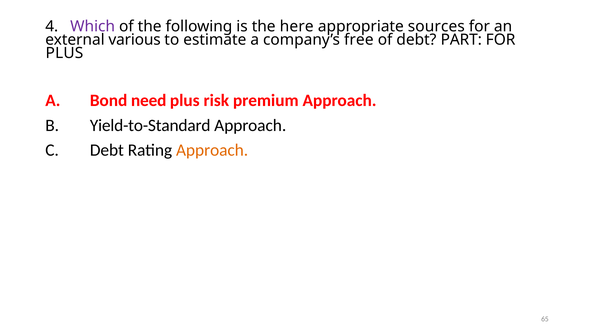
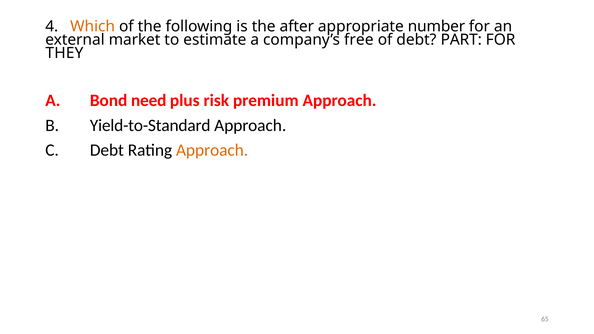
Which colour: purple -> orange (93, 26)
here: here -> after (297, 26)
sources: sources -> number (436, 26)
various: various -> market (135, 40)
PLUS: PLUS -> THEY (64, 53)
